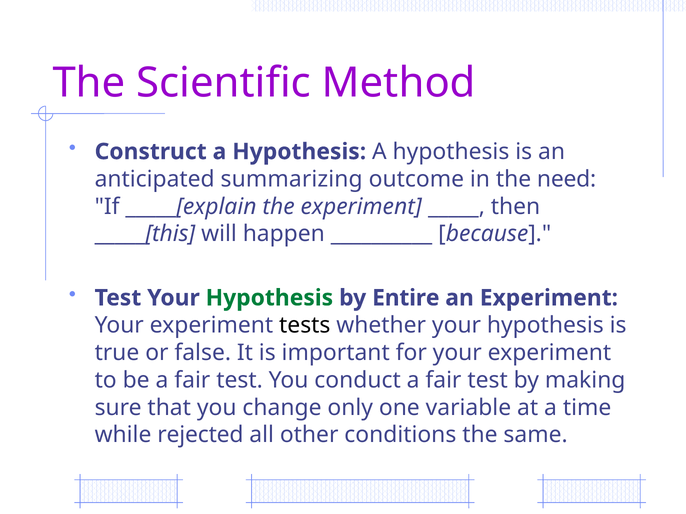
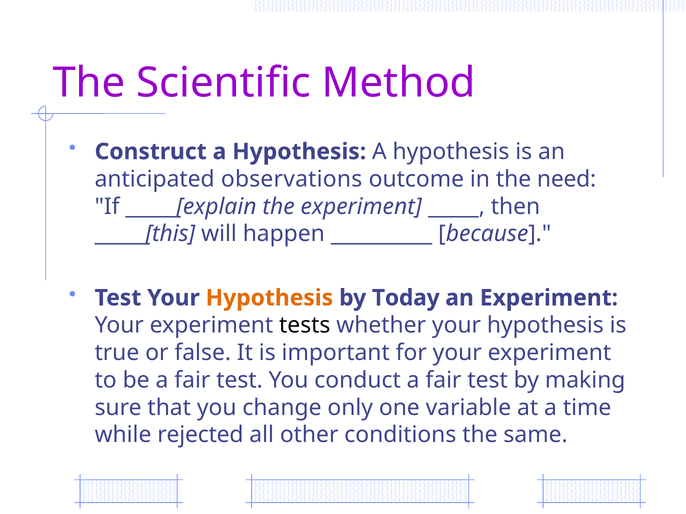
summarizing: summarizing -> observations (292, 179)
Hypothesis colour: green -> orange (269, 298)
Entire: Entire -> Today (406, 298)
